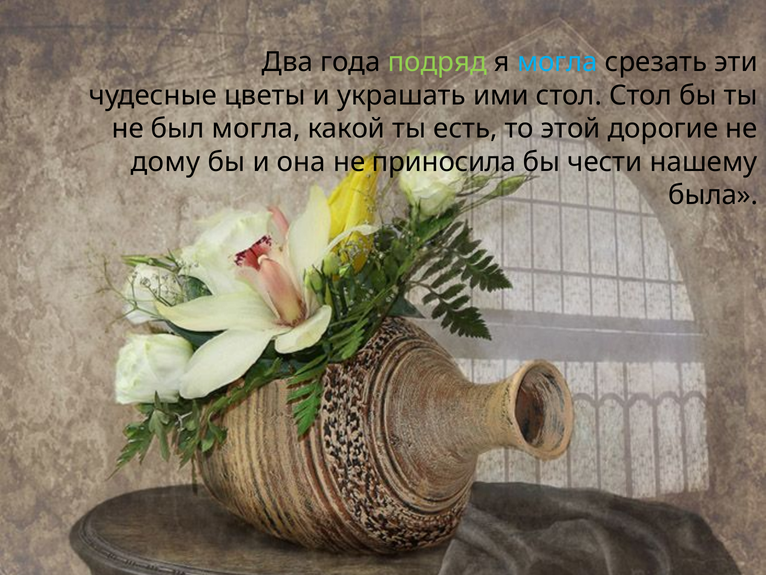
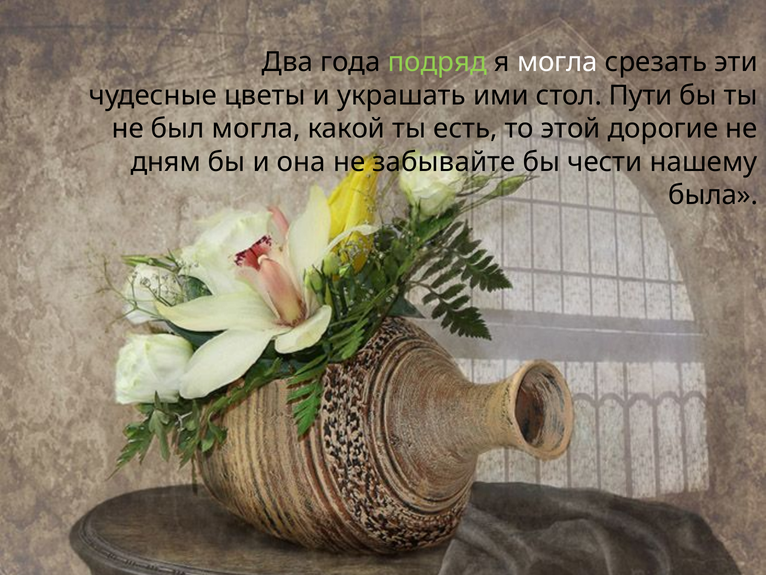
могла colour: light blue -> white (557, 62)
стол Стол: Стол -> Пути (641, 95)
дому: дому -> дням (166, 162)
приносила: приносила -> забывайте (444, 162)
